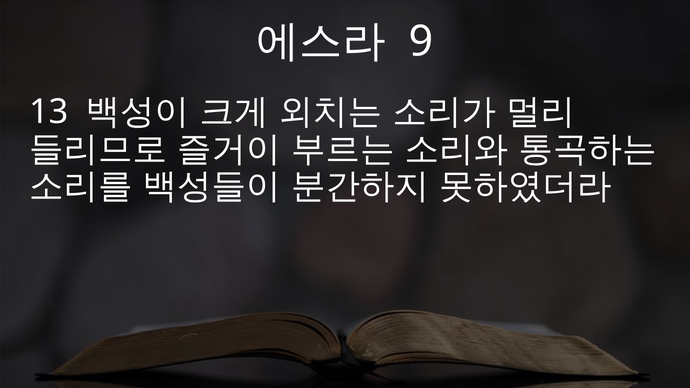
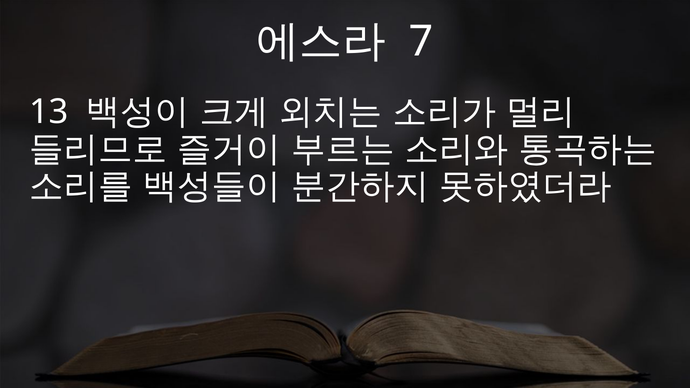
9: 9 -> 7 (421, 42)
